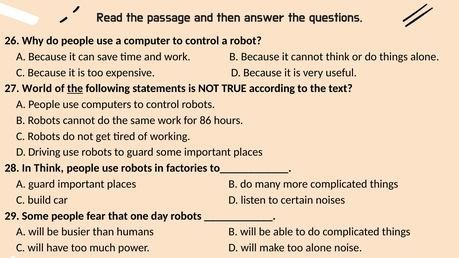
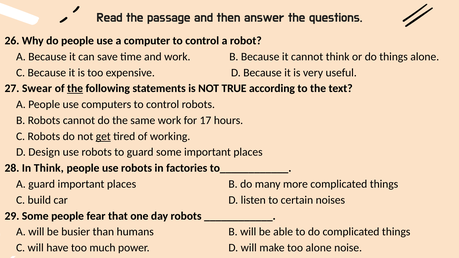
World: World -> Swear (37, 89)
86: 86 -> 17 (205, 120)
get underline: none -> present (103, 136)
Driving: Driving -> Design (44, 152)
